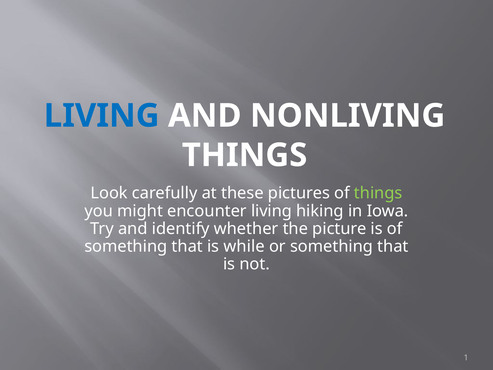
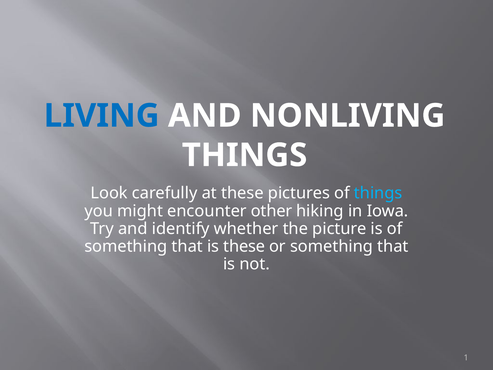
things colour: light green -> light blue (378, 193)
encounter living: living -> other (272, 211)
is while: while -> these (244, 246)
